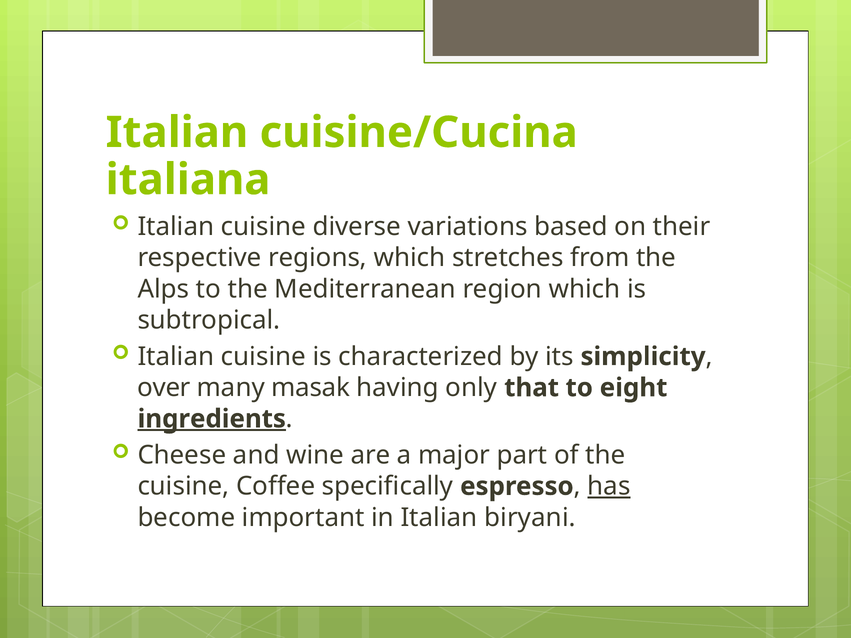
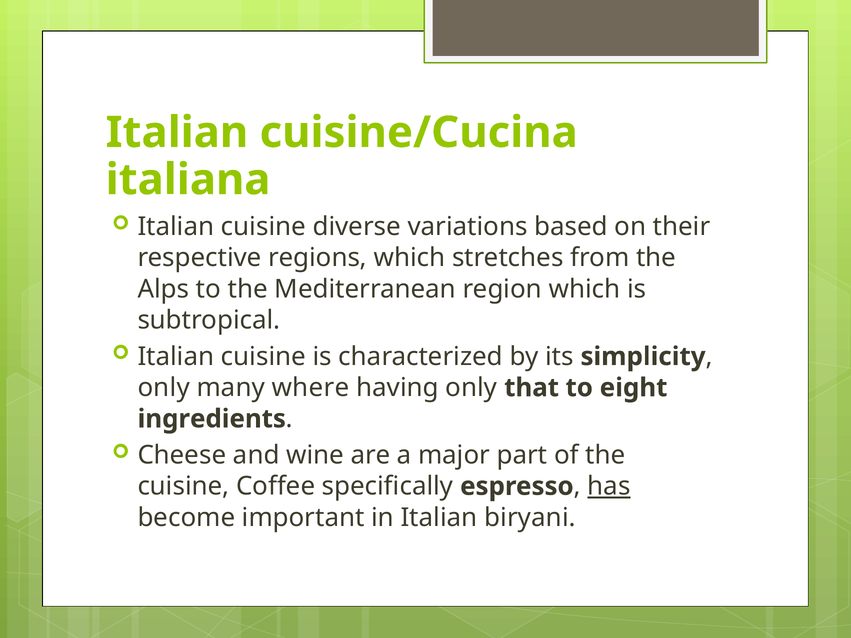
over: over -> only (164, 388)
masak: masak -> where (310, 388)
ingredients underline: present -> none (212, 419)
